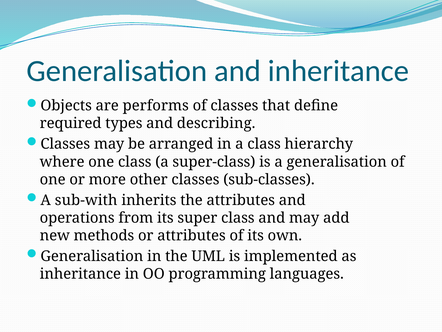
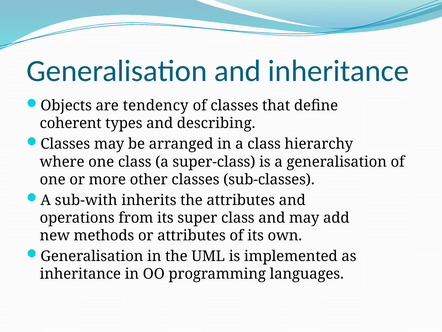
performs: performs -> tendency (156, 106)
required: required -> coherent (71, 123)
